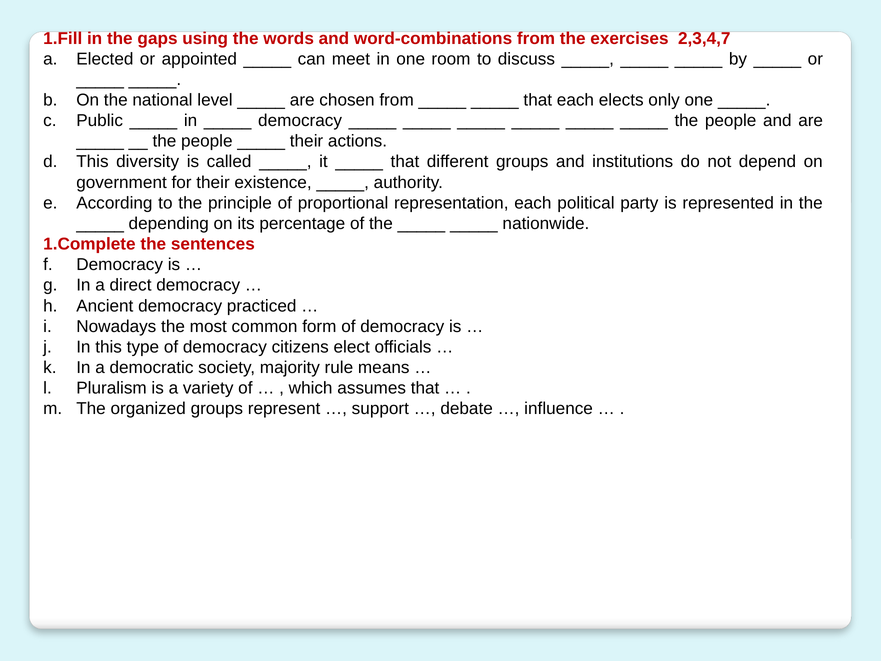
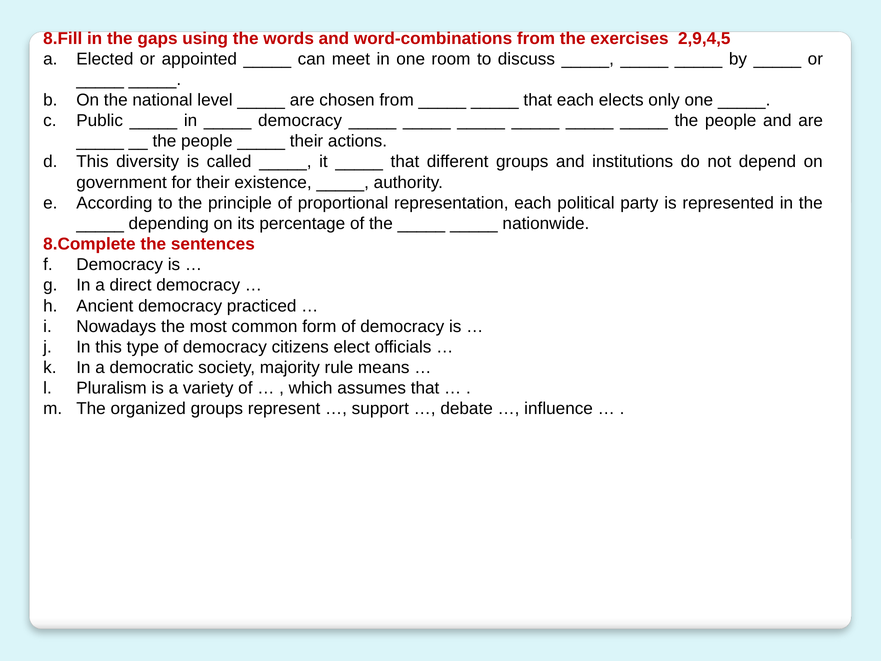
1.Fill: 1.Fill -> 8.Fill (63, 38)
2,3,4,7: 2,3,4,7 -> 2,9,4,5 (704, 38)
1.Complete: 1.Complete -> 8.Complete (89, 244)
